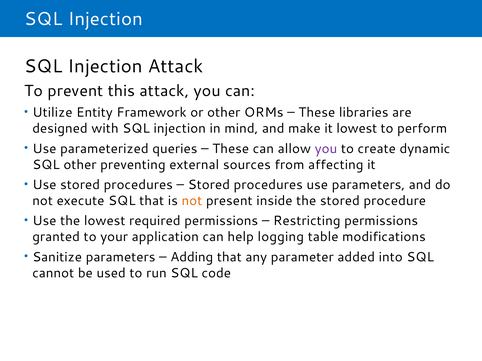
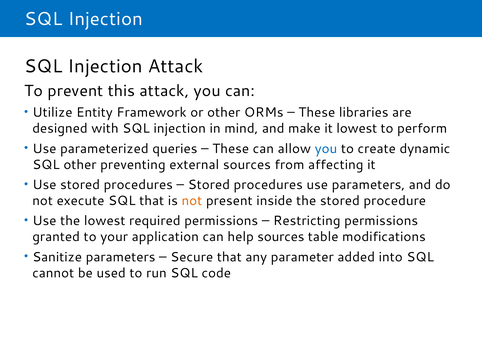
you colour: purple -> blue (326, 149)
help logging: logging -> sources (281, 237)
Adding: Adding -> Secure (192, 257)
